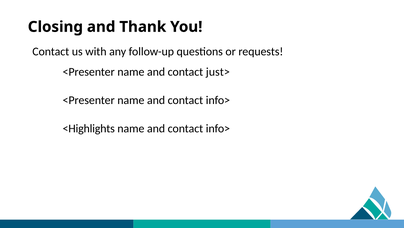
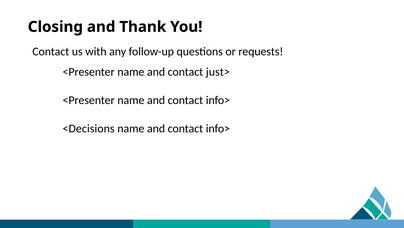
<Highlights: <Highlights -> <Decisions (89, 128)
